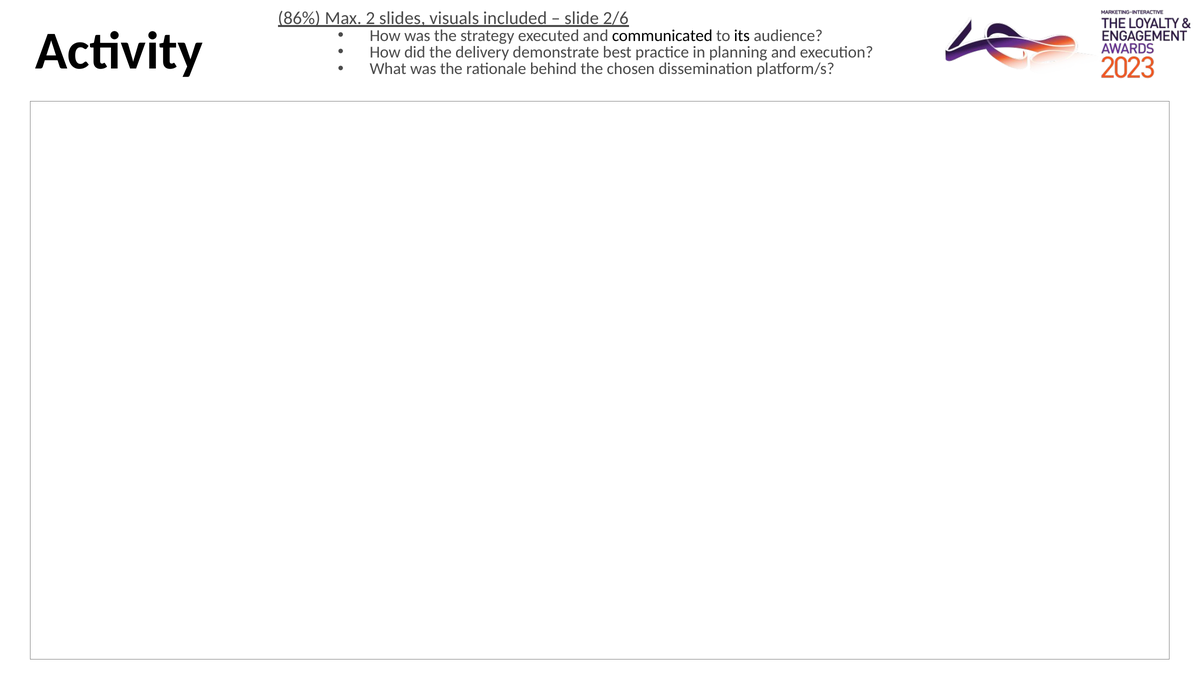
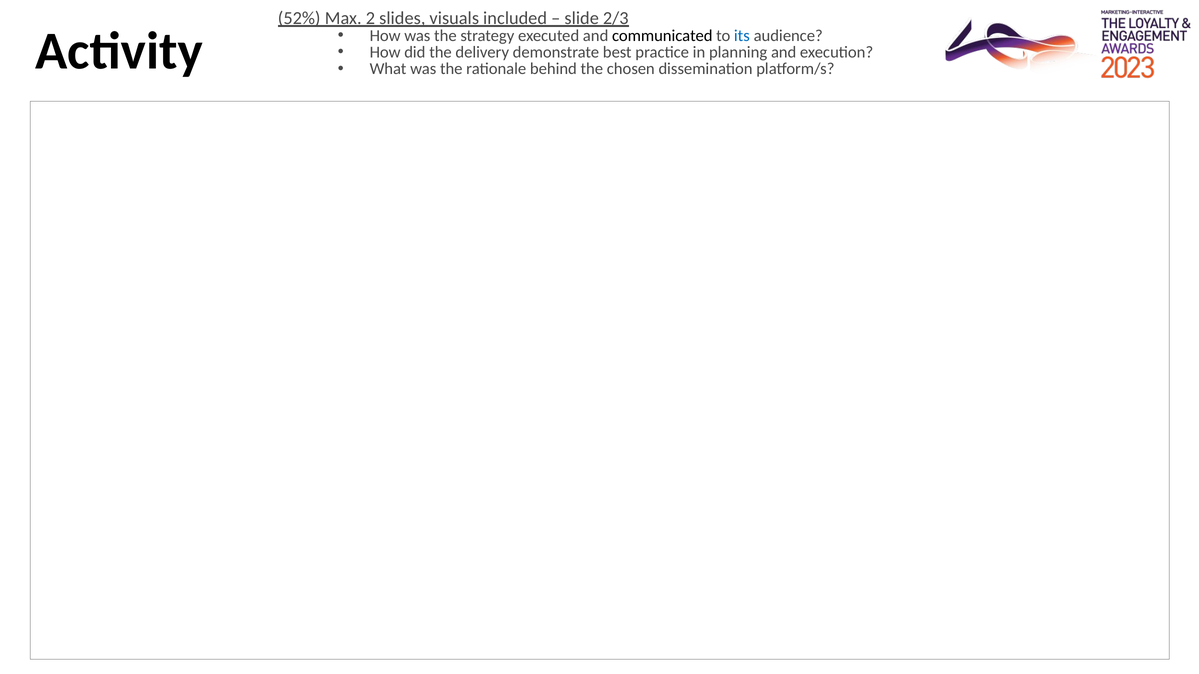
86%: 86% -> 52% (299, 18)
2/6: 2/6 -> 2/3 (616, 18)
its colour: black -> blue (742, 36)
